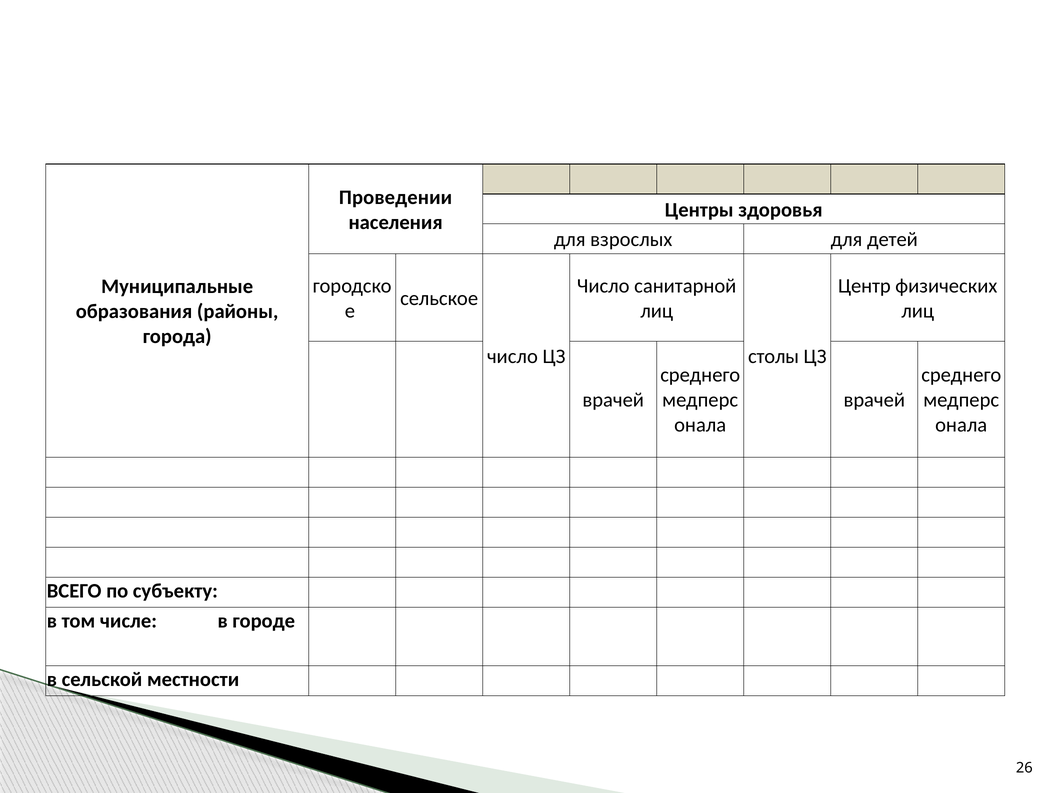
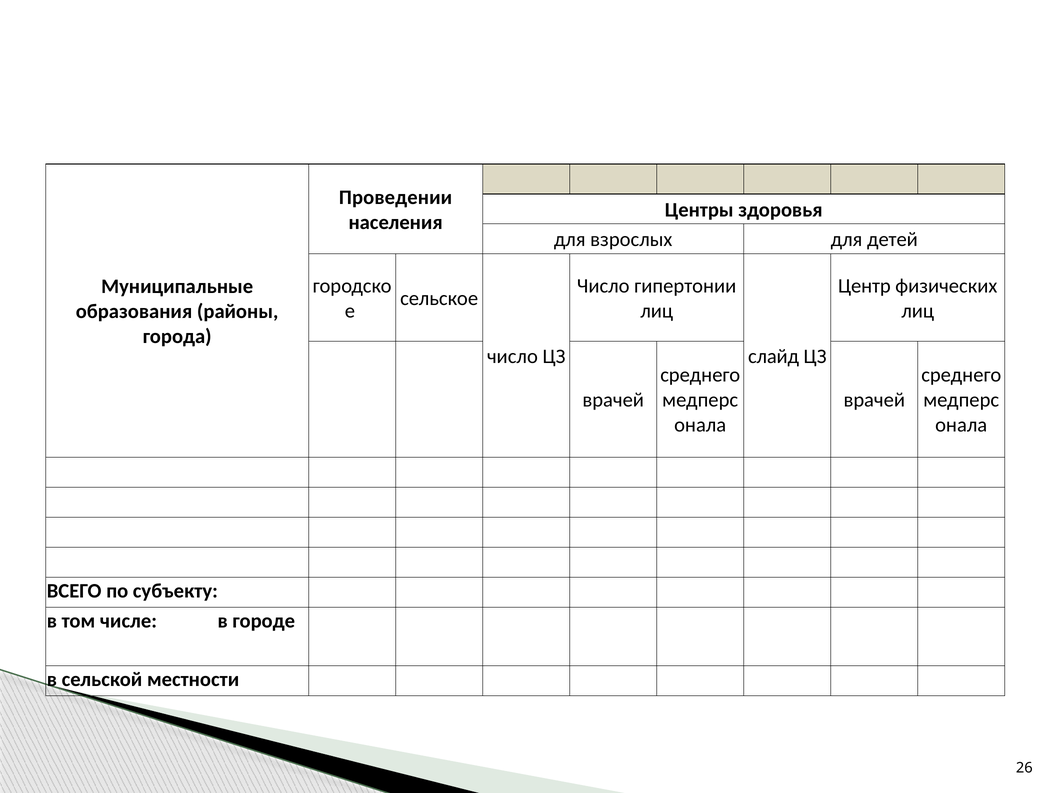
санитарной: санитарной -> гипертонии (685, 286)
столы: столы -> слайд (774, 357)
